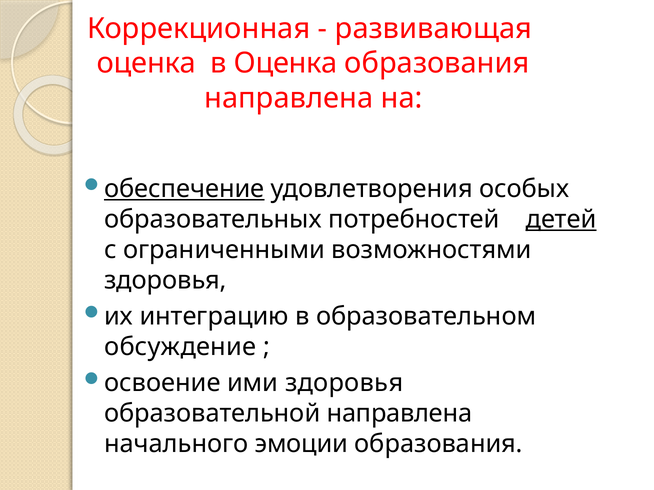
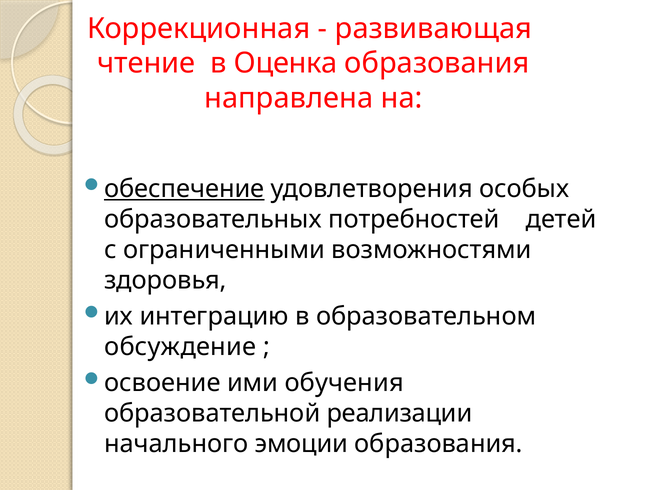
оценка: оценка -> чтение (146, 63)
детей underline: present -> none (561, 220)
ими здоровья: здоровья -> обучения (344, 383)
образовательной направлена: направлена -> реализации (399, 414)
